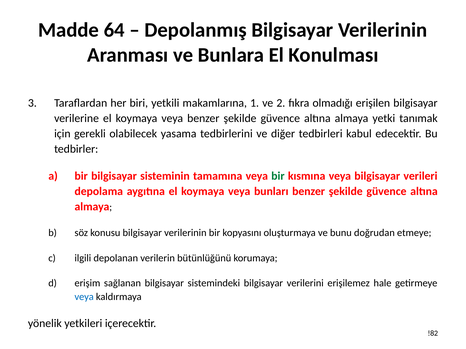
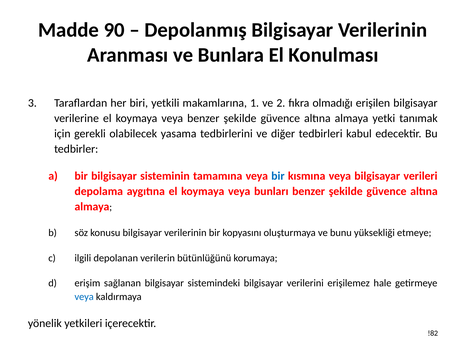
64: 64 -> 90 (114, 30)
bir colour: green -> blue (278, 176)
doğrudan: doğrudan -> yüksekliği (374, 233)
